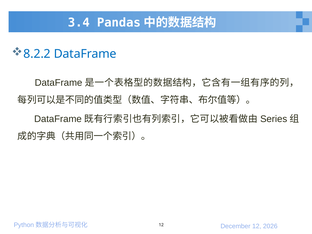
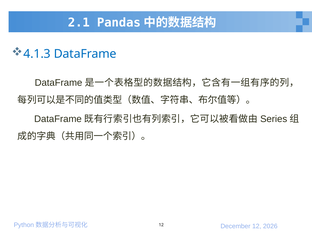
3.4: 3.4 -> 2.1 (79, 23)
8.2.2: 8.2.2 -> 4.1.3 (37, 54)
